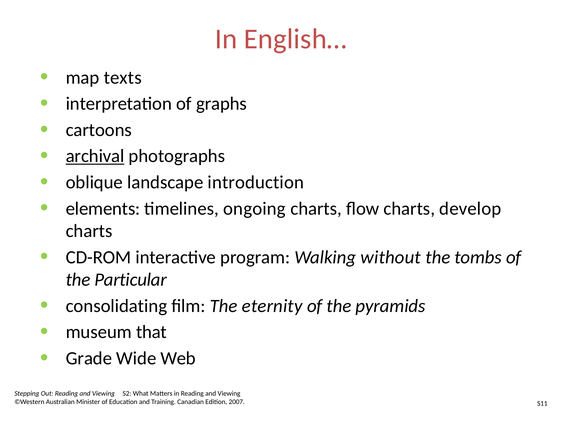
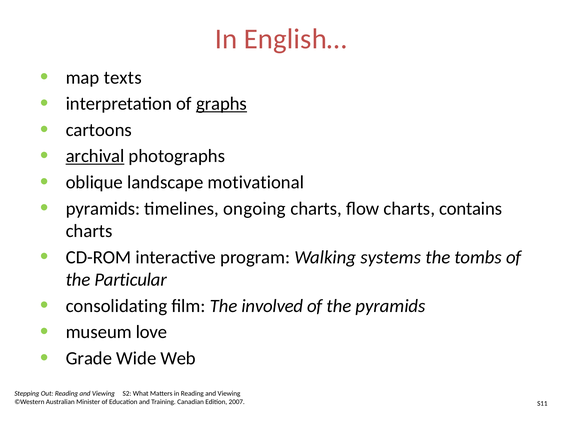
graphs underline: none -> present (221, 104)
introduction: introduction -> motivational (256, 183)
elements: elements -> pyramids (103, 209)
develop: develop -> contains (471, 209)
without: without -> systems (391, 258)
eternity: eternity -> involved (272, 306)
that: that -> love (152, 332)
